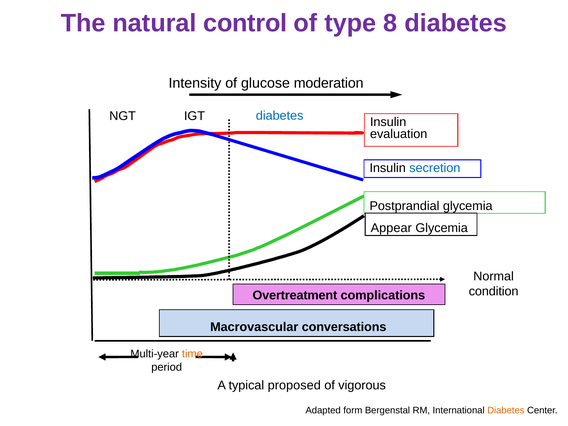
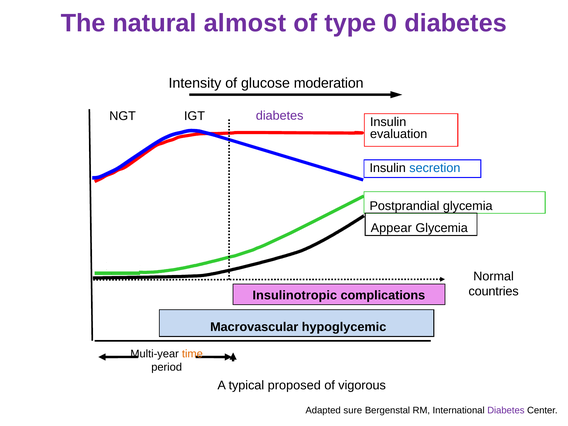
control: control -> almost (245, 23)
8: 8 -> 0 (390, 23)
diabetes colour: blue -> purple (280, 116)
condition: condition -> countries (494, 291)
Overtreatment: Overtreatment -> Insulinotropic (295, 295)
conversations: conversations -> hypoglycemic (344, 327)
form: form -> sure (353, 410)
Diabetes colour: orange -> purple (506, 410)
